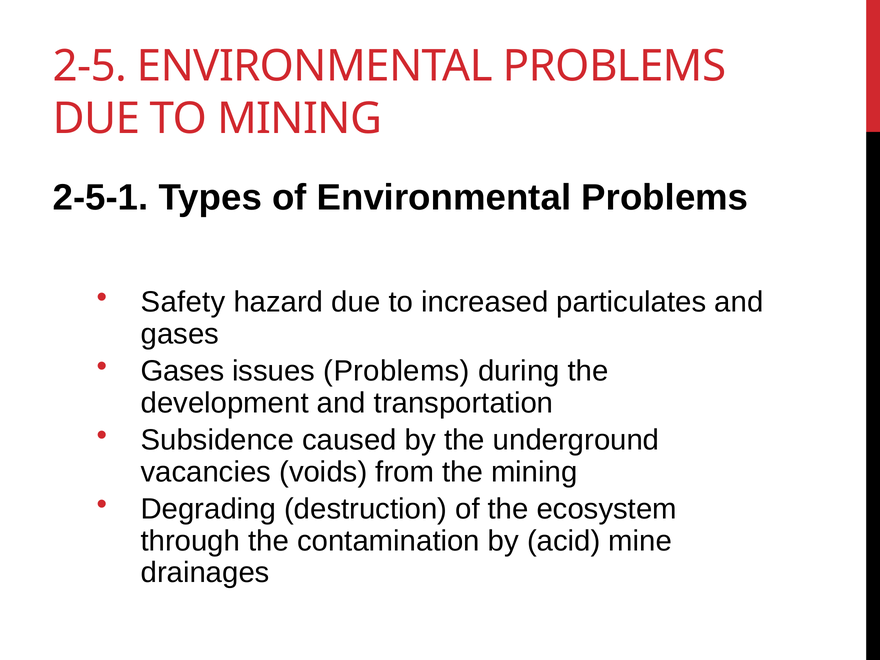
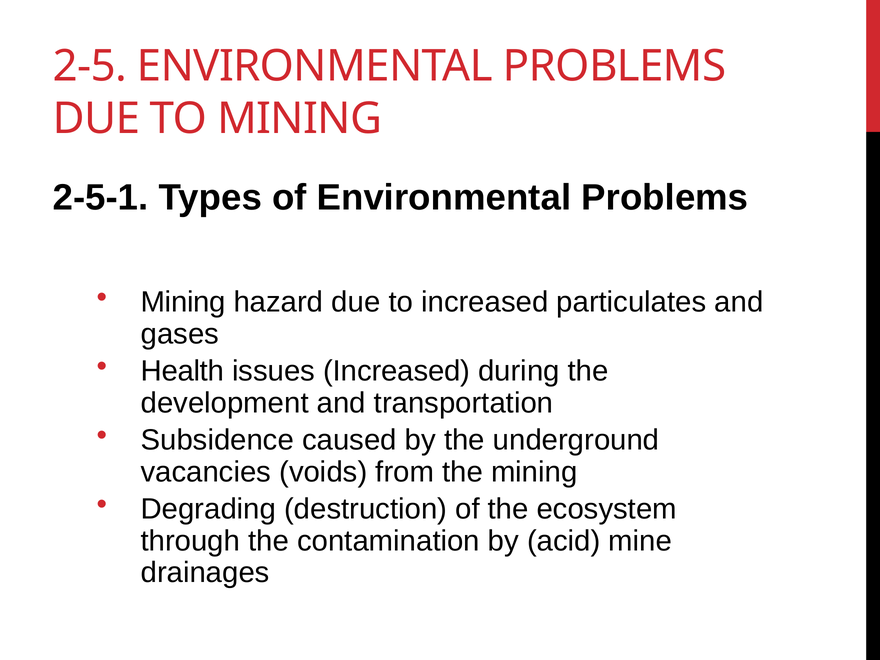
Safety: Safety -> Mining (183, 302)
Gases: Gases -> Health (182, 371)
issues Problems: Problems -> Increased (397, 371)
